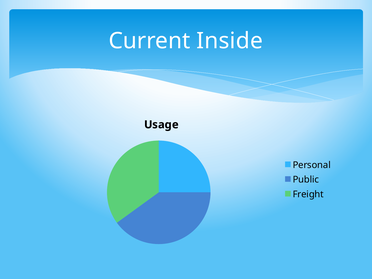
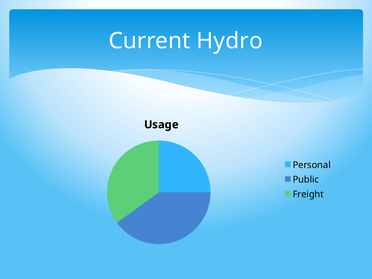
Inside: Inside -> Hydro (230, 41)
